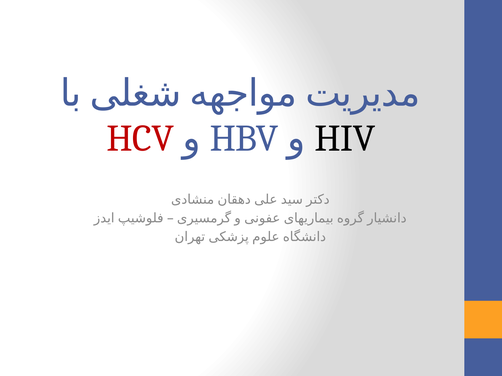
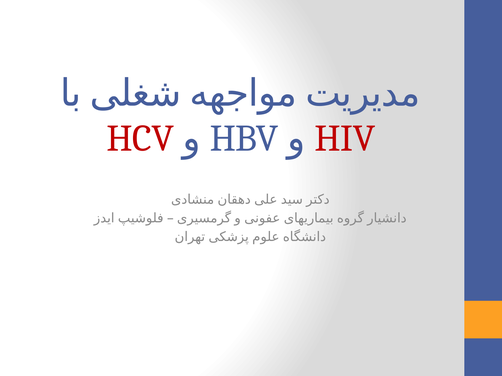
HIV colour: black -> red (345, 139)
